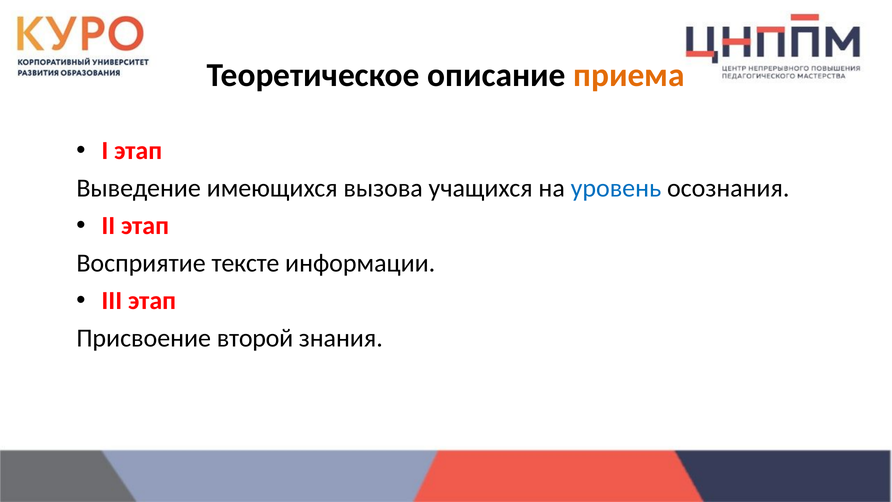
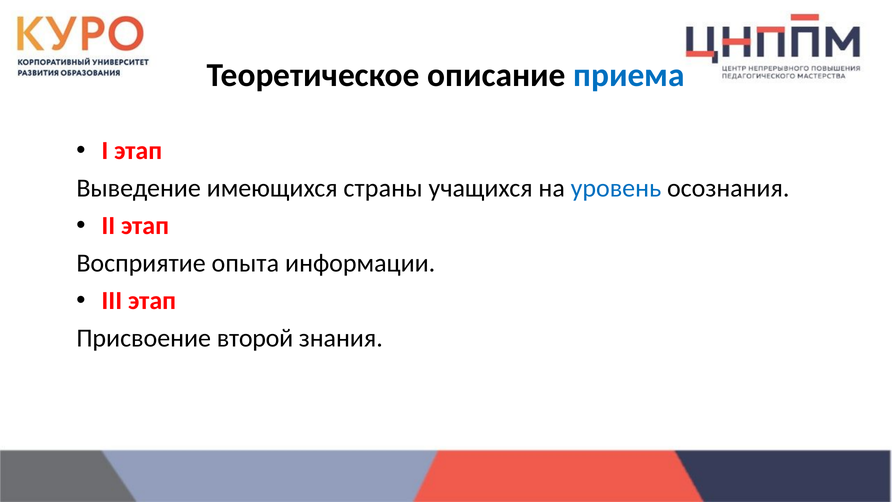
приема colour: orange -> blue (629, 75)
вызова: вызова -> страны (383, 188)
тексте: тексте -> опыта (245, 263)
